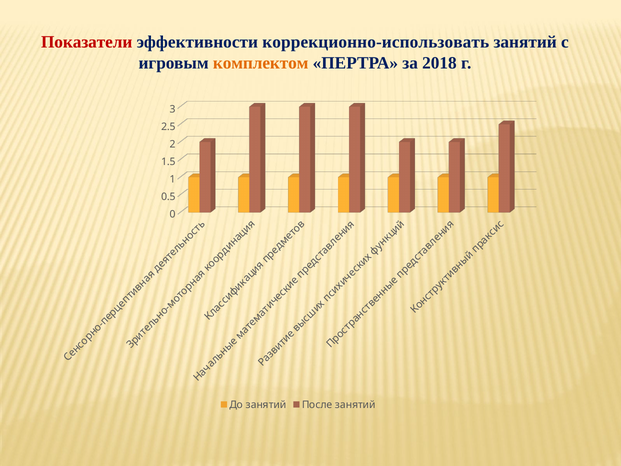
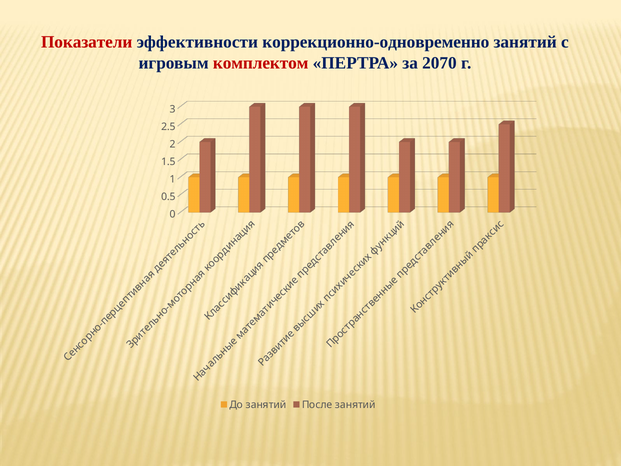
коррекционно-использовать: коррекционно-использовать -> коррекционно-одновременно (376, 42)
комплектом colour: orange -> red (261, 63)
2018: 2018 -> 2070 (439, 63)
